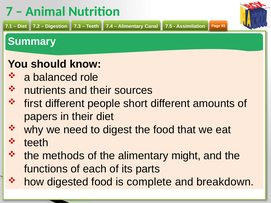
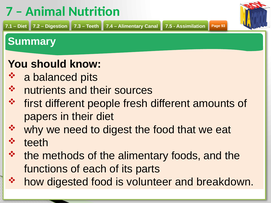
role: role -> pits (89, 77)
short: short -> fresh (135, 104)
might: might -> foods (186, 156)
complete: complete -> volunteer (149, 182)
